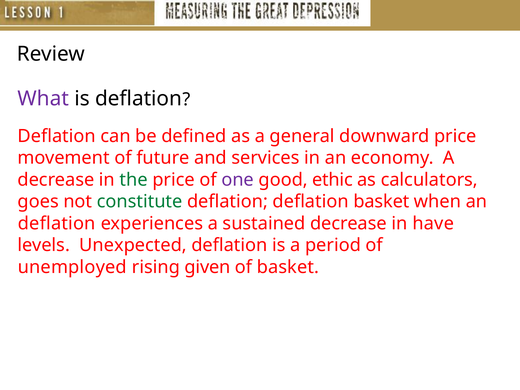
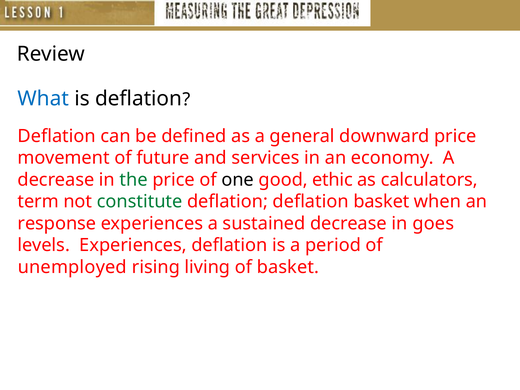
What colour: purple -> blue (43, 99)
one colour: purple -> black (238, 180)
goes: goes -> term (38, 202)
deflation: deflation -> response (57, 223)
have: have -> goes (433, 223)
levels Unexpected: Unexpected -> Experiences (133, 245)
given: given -> living (207, 267)
